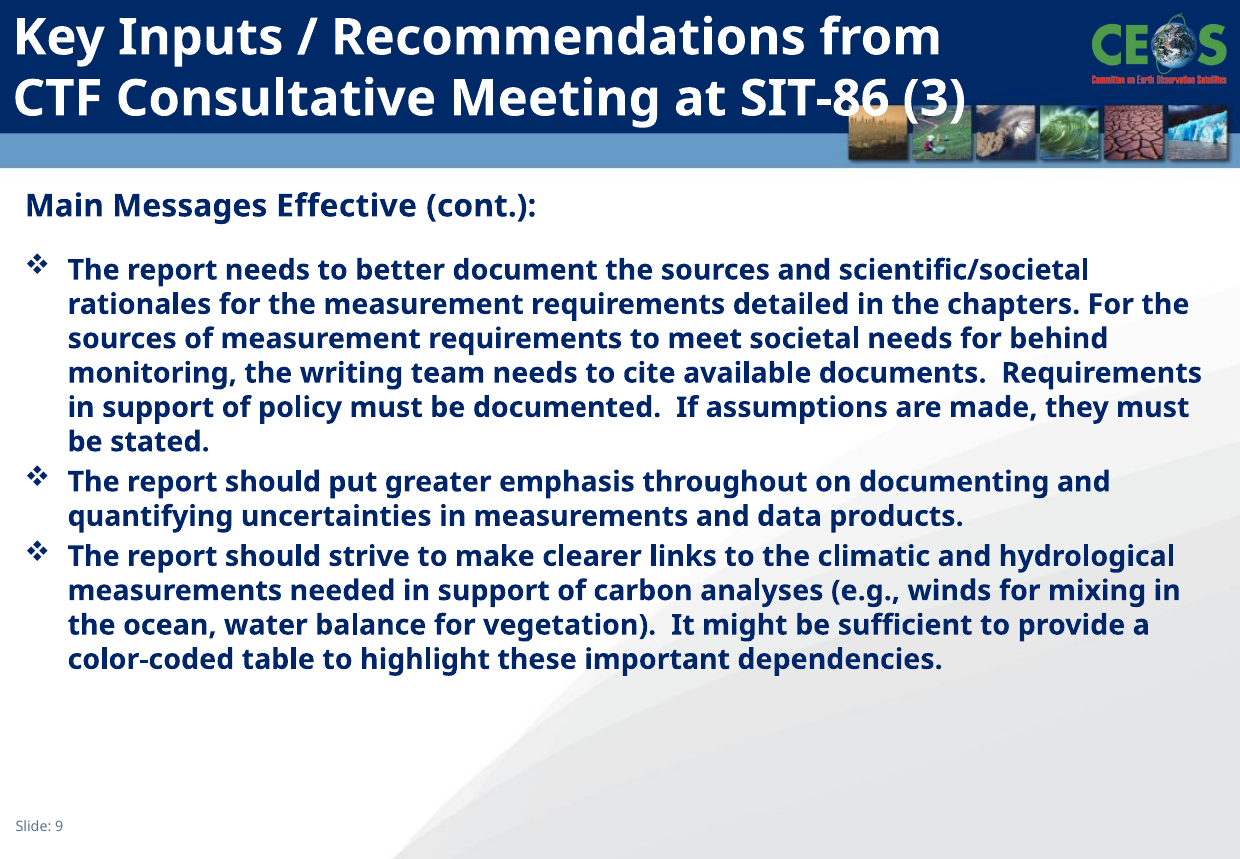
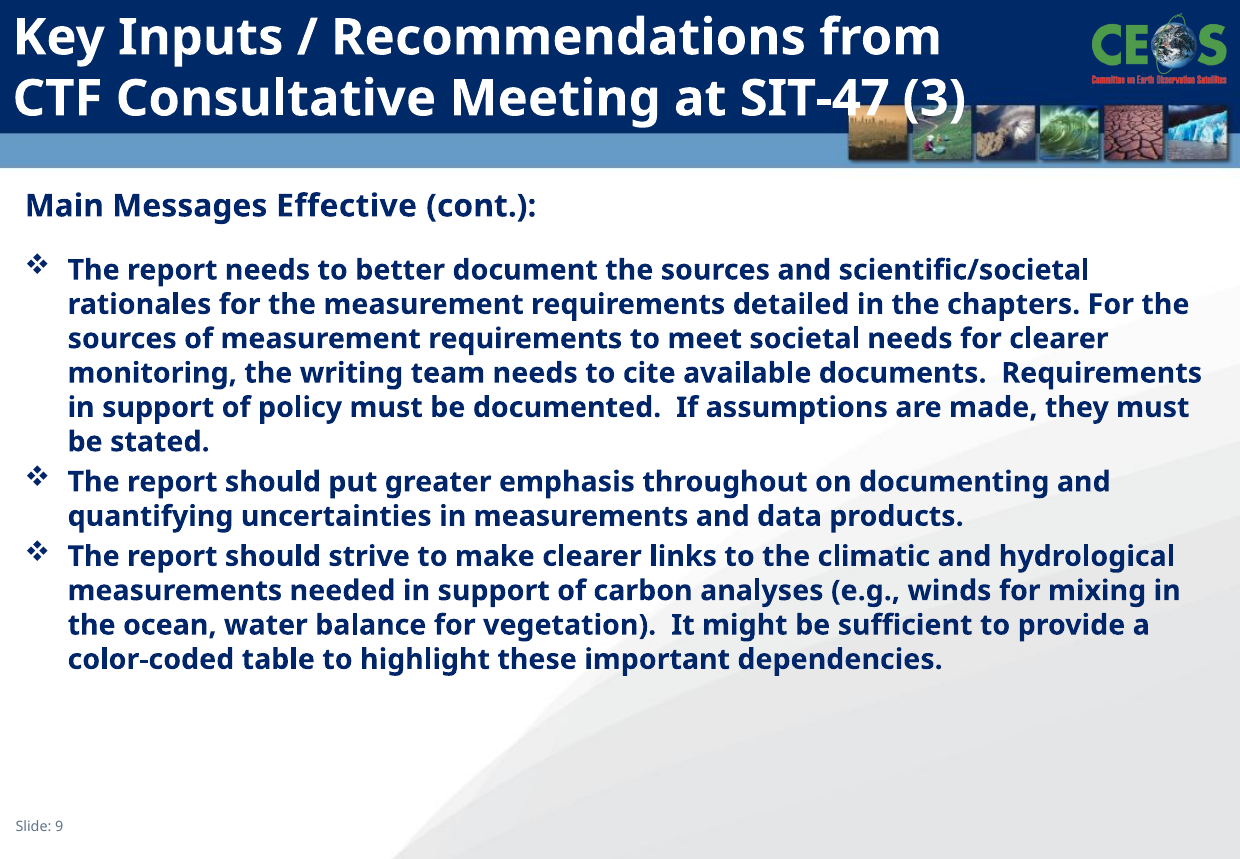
SIT-86: SIT-86 -> SIT-47 (815, 99)
for behind: behind -> clearer (1059, 339)
